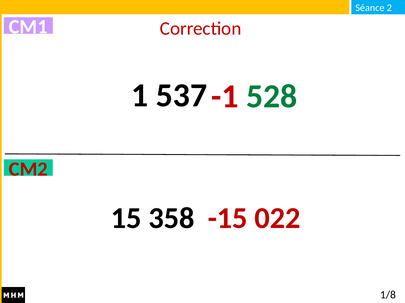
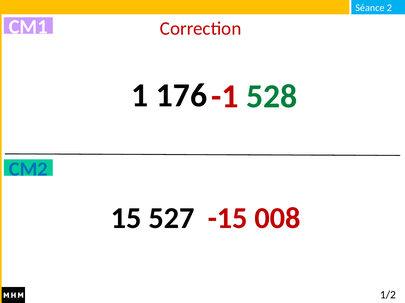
537: 537 -> 176 (182, 96)
CM2 colour: red -> blue (28, 169)
358: 358 -> 527 (171, 219)
022: 022 -> 008 (278, 219)
1/8: 1/8 -> 1/2 (388, 295)
